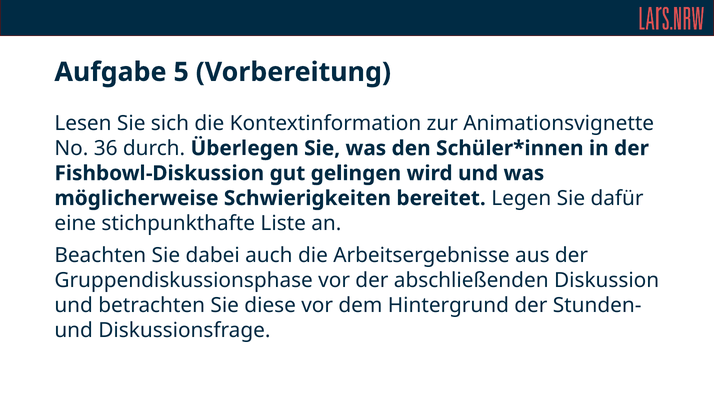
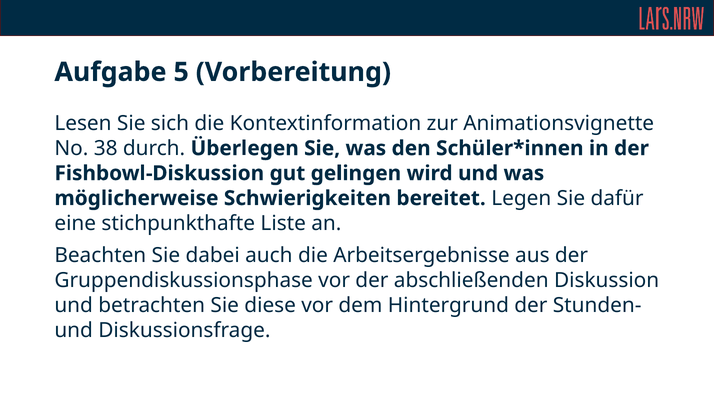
36: 36 -> 38 (106, 149)
